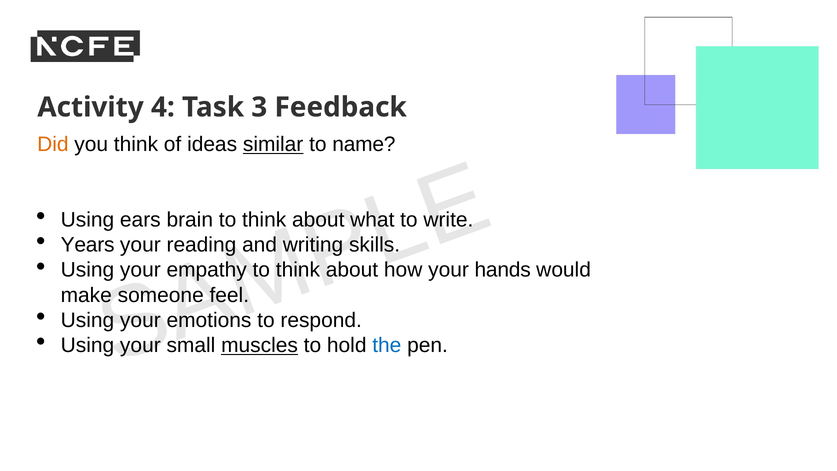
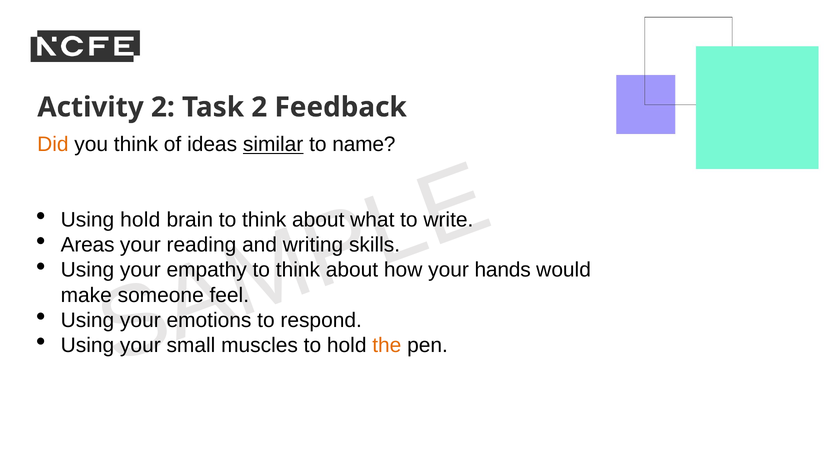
Activity 4: 4 -> 2 (163, 107)
Task 3: 3 -> 2 (259, 107)
Using ears: ears -> hold (140, 220)
Years: Years -> Areas (88, 245)
muscles underline: present -> none (260, 345)
the colour: blue -> orange (387, 345)
